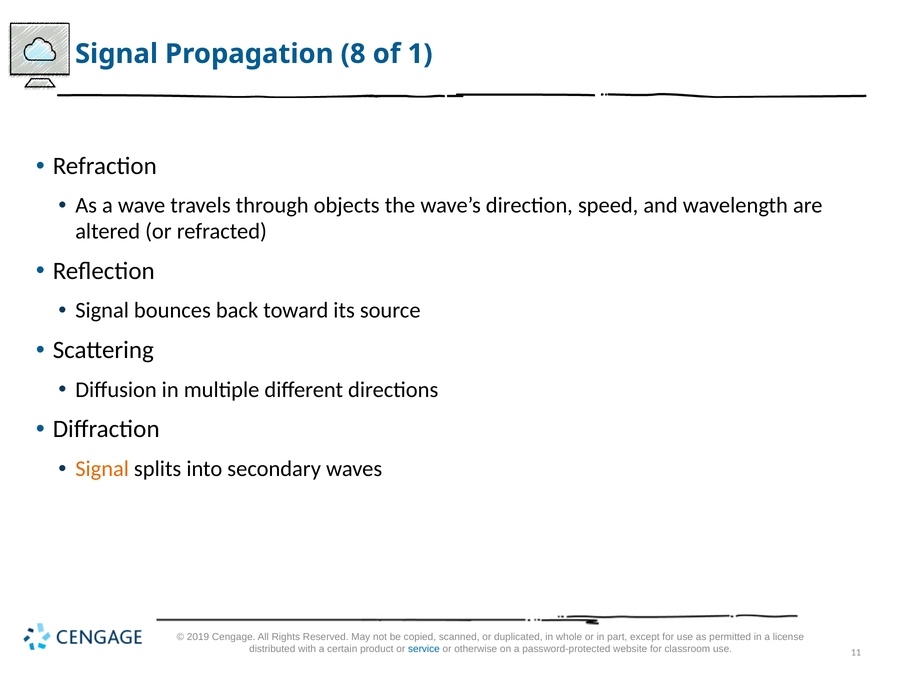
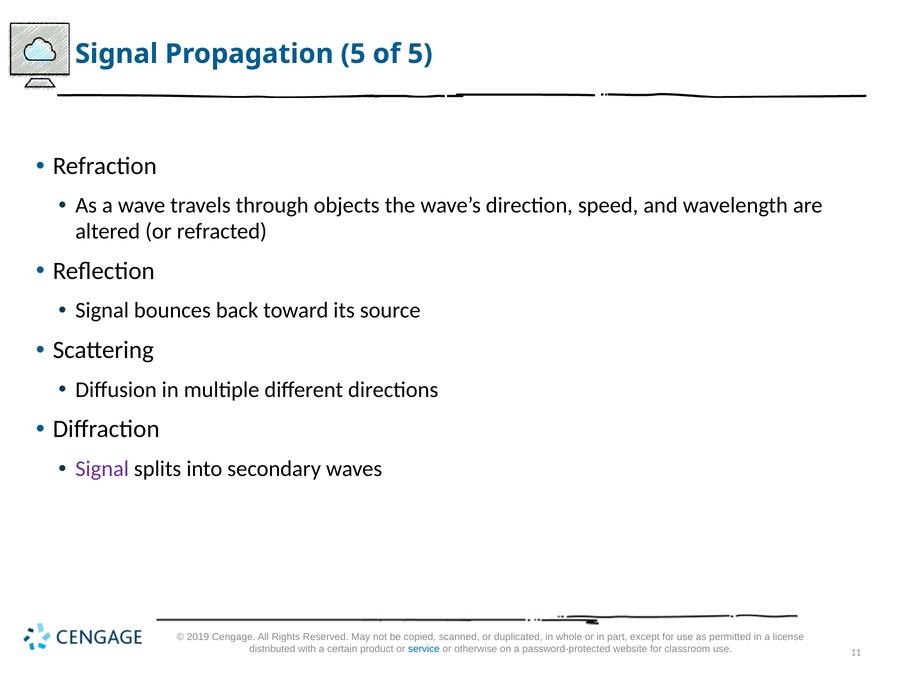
Propagation 8: 8 -> 5 (353, 54)
of 1: 1 -> 5 (420, 54)
Signal colour: orange -> purple (102, 469)
